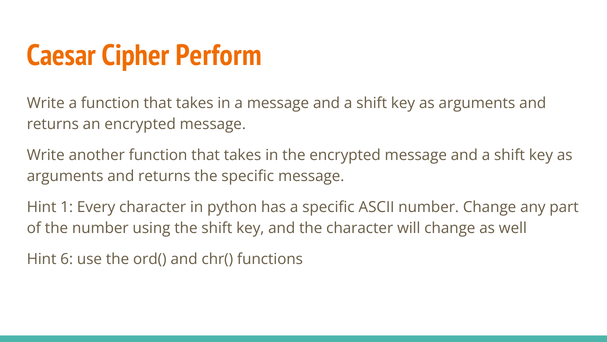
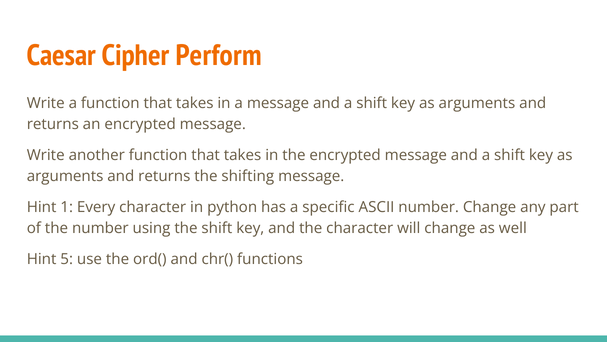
the specific: specific -> shifting (248, 176)
6: 6 -> 5 (67, 259)
